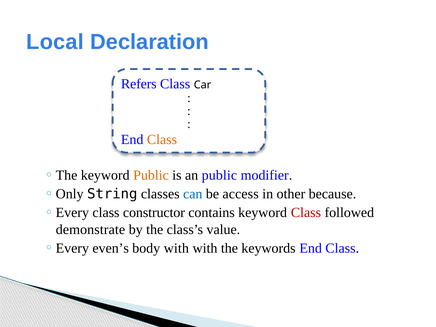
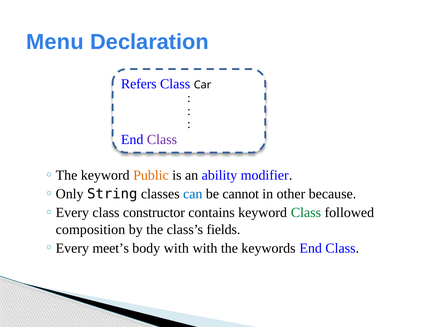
Local: Local -> Menu (55, 42)
Class colour: orange -> purple (162, 140)
an public: public -> ability (219, 175)
access: access -> cannot (241, 194)
Class colour: red -> green (306, 213)
demonstrate: demonstrate -> composition (90, 229)
value: value -> fields (223, 229)
even’s: even’s -> meet’s (111, 248)
